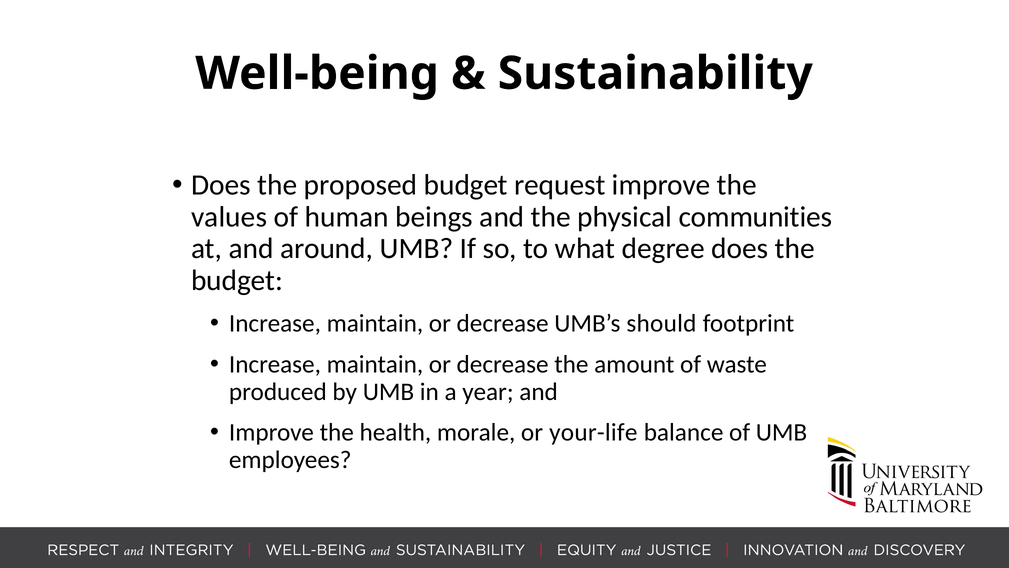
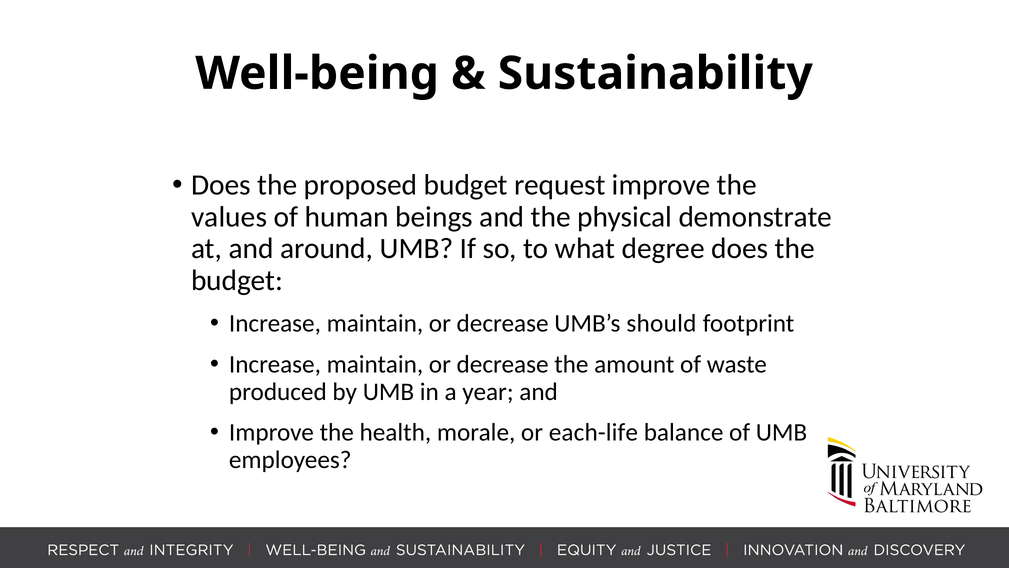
communities: communities -> demonstrate (755, 217)
your-life: your-life -> each-life (593, 432)
